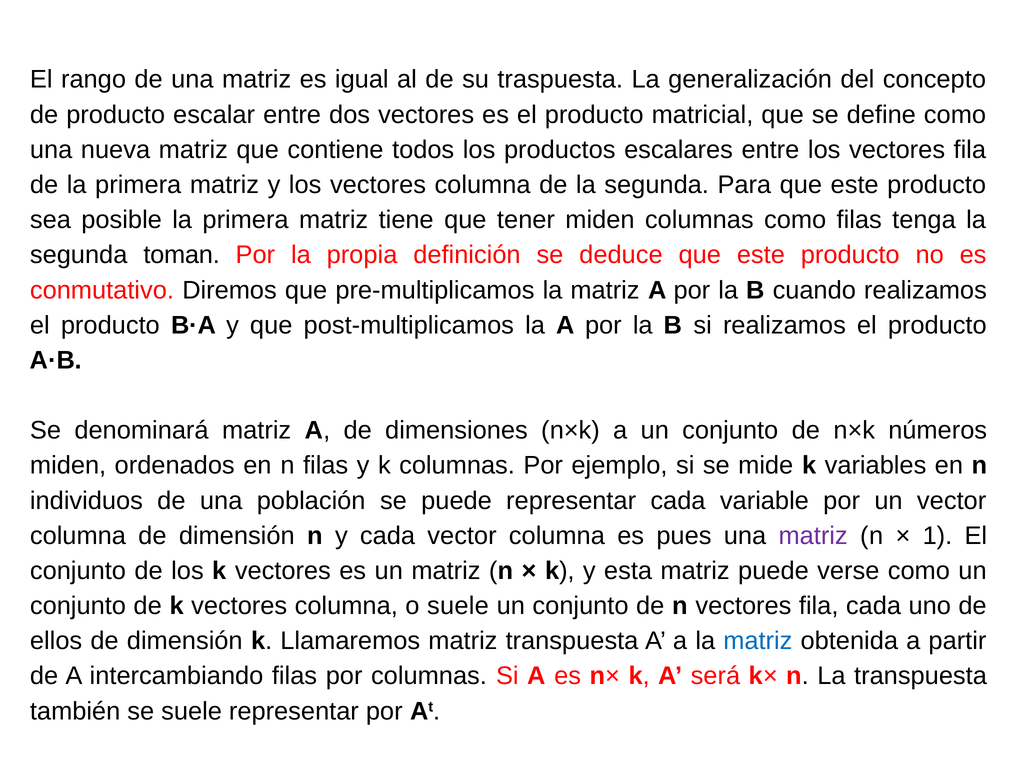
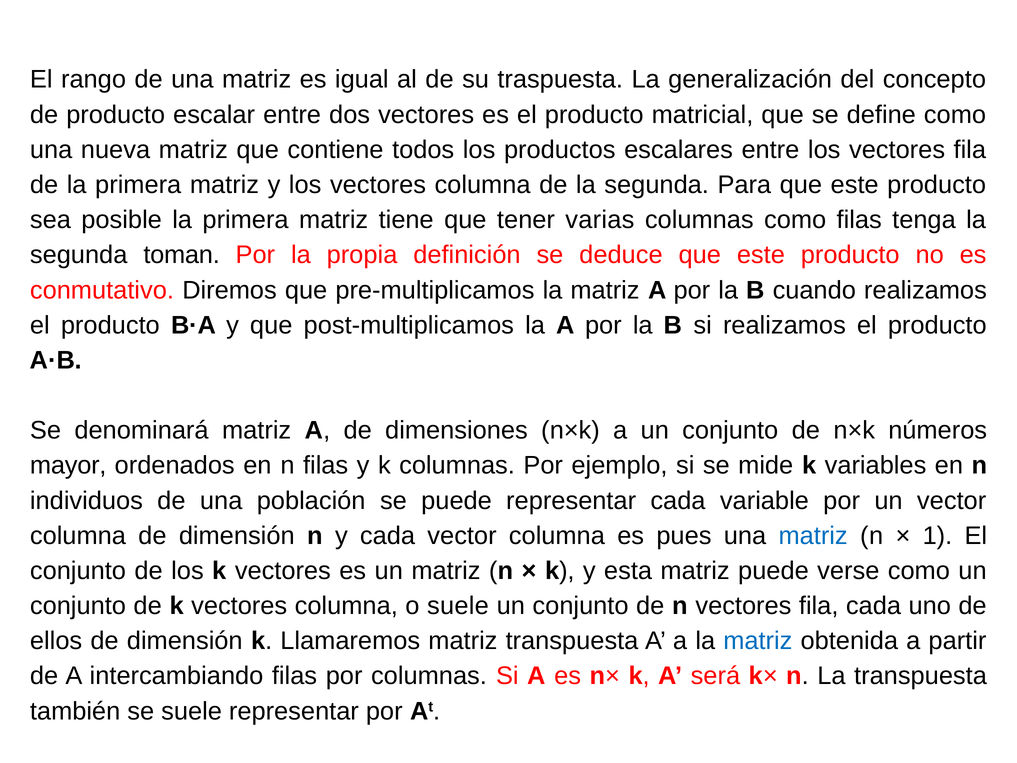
tener miden: miden -> varias (600, 220)
miden: miden -> mayor (68, 465)
matriz colour: purple -> blue (813, 536)
